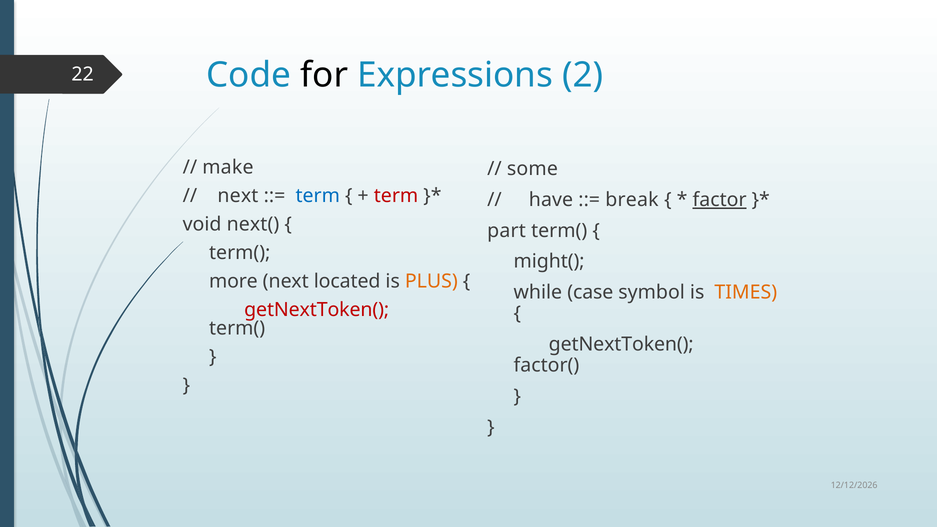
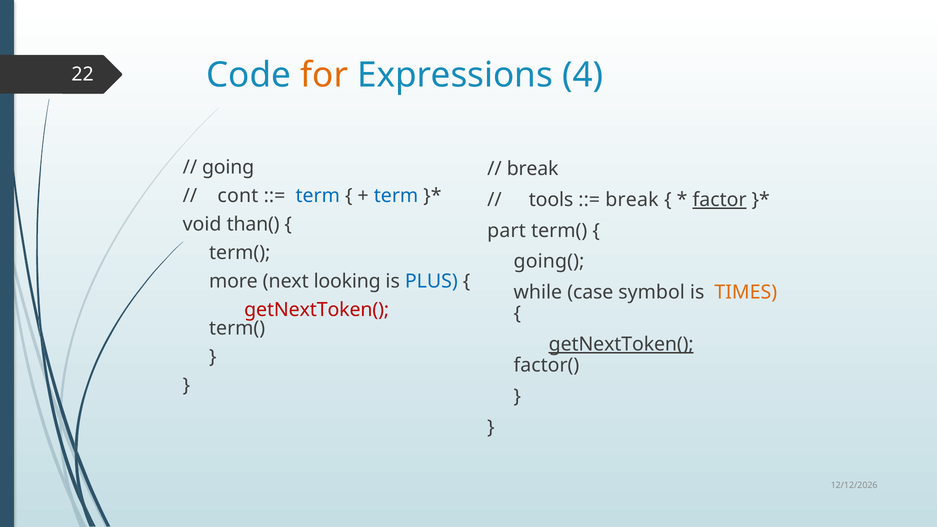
for colour: black -> orange (324, 75)
2: 2 -> 4 (583, 75)
make: make -> going (228, 167)
some: some -> break (533, 169)
next: next -> cont (238, 196)
term colour: red -> blue (396, 196)
have: have -> tools (551, 200)
next(: next( -> than( (253, 224)
might(: might( -> going( (549, 262)
located: located -> looking (347, 281)
PLUS colour: orange -> blue (431, 281)
getNextToken( underline: none -> present (621, 344)
